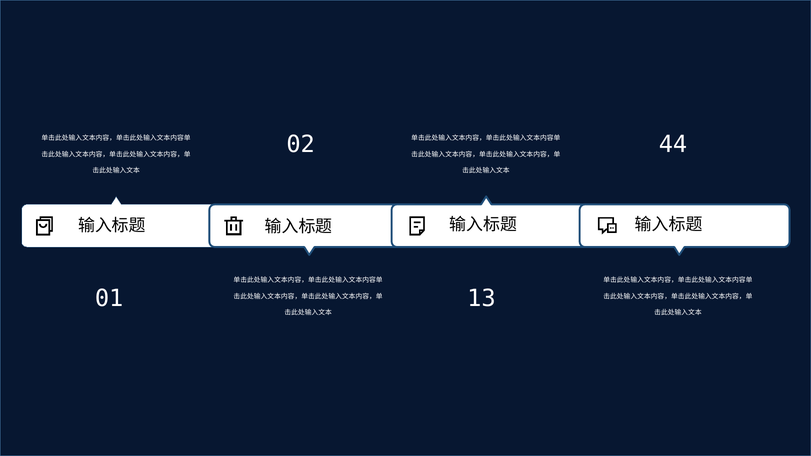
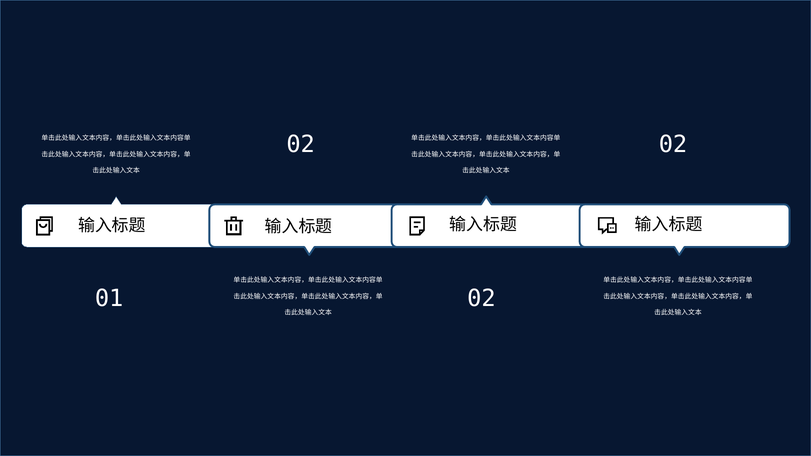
44: 44 -> 02 (673, 144)
01 13: 13 -> 02 (481, 299)
